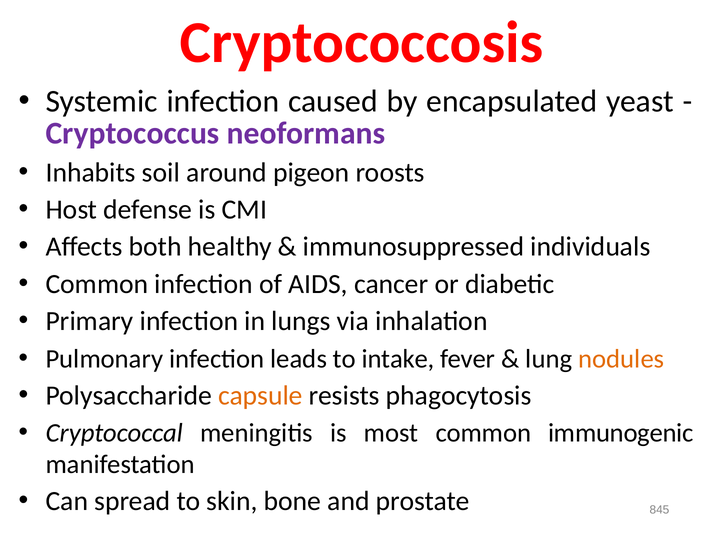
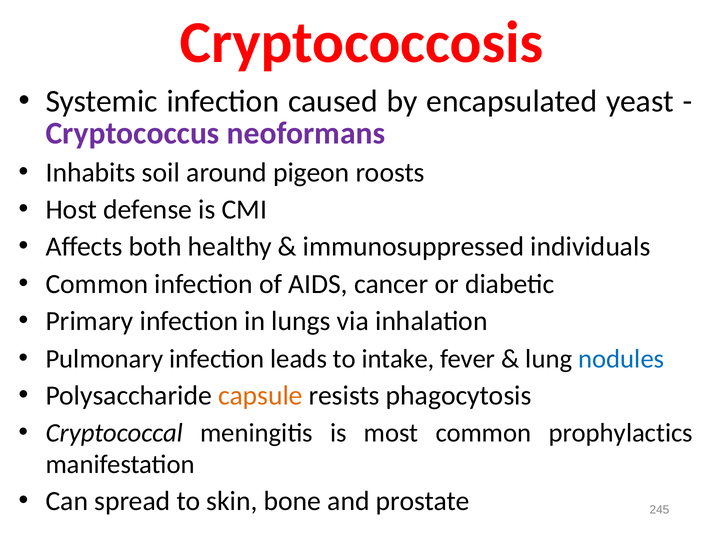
nodules colour: orange -> blue (621, 359)
immunogenic: immunogenic -> prophylactics (621, 433)
845: 845 -> 245 (659, 510)
